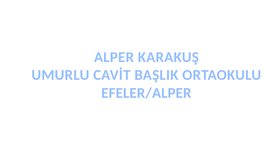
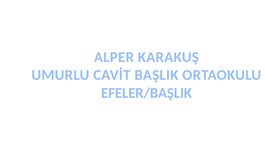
EFELER/ALPER: EFELER/ALPER -> EFELER/BAŞLIK (147, 93)
